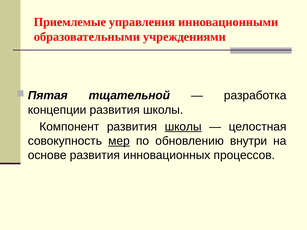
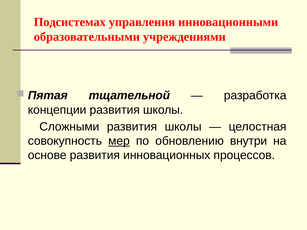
Приемлемые: Приемлемые -> Подсистемах (70, 22)
Компонент: Компонент -> Сложными (69, 127)
школы underline: present -> none (183, 127)
